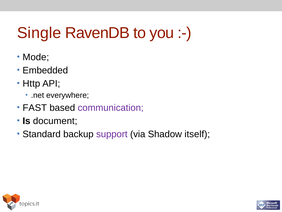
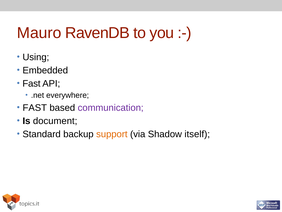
Single: Single -> Mauro (39, 33)
Mode: Mode -> Using (36, 57)
Http: Http -> Fast (31, 83)
support colour: purple -> orange (112, 134)
